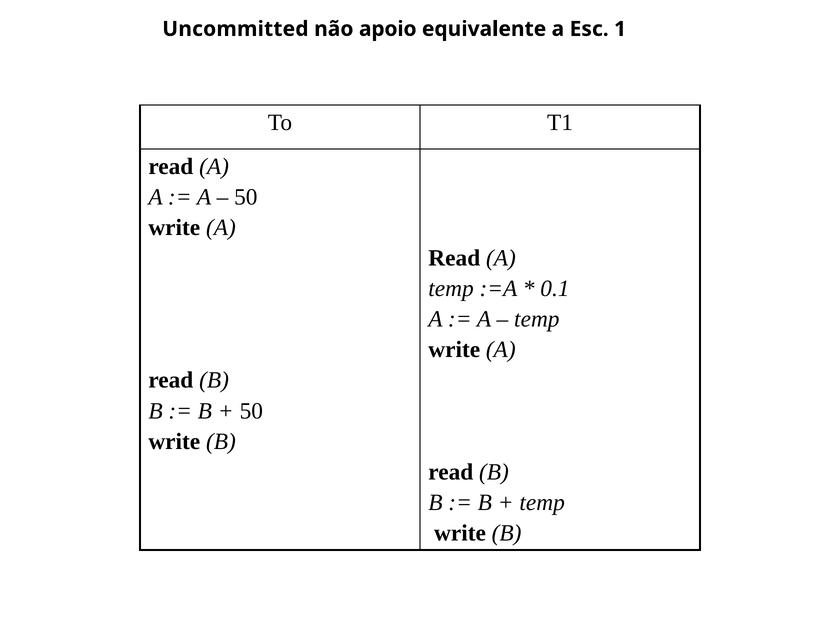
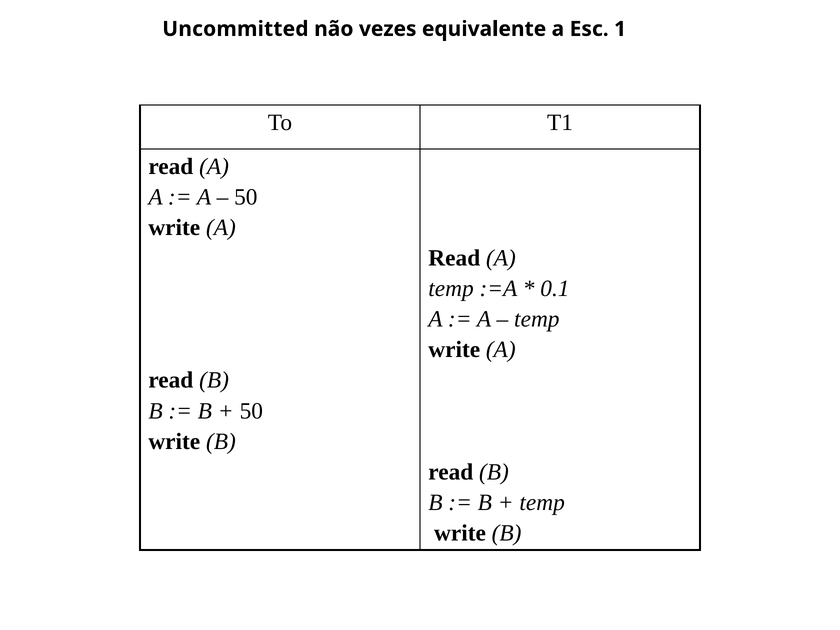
apoio: apoio -> vezes (388, 29)
